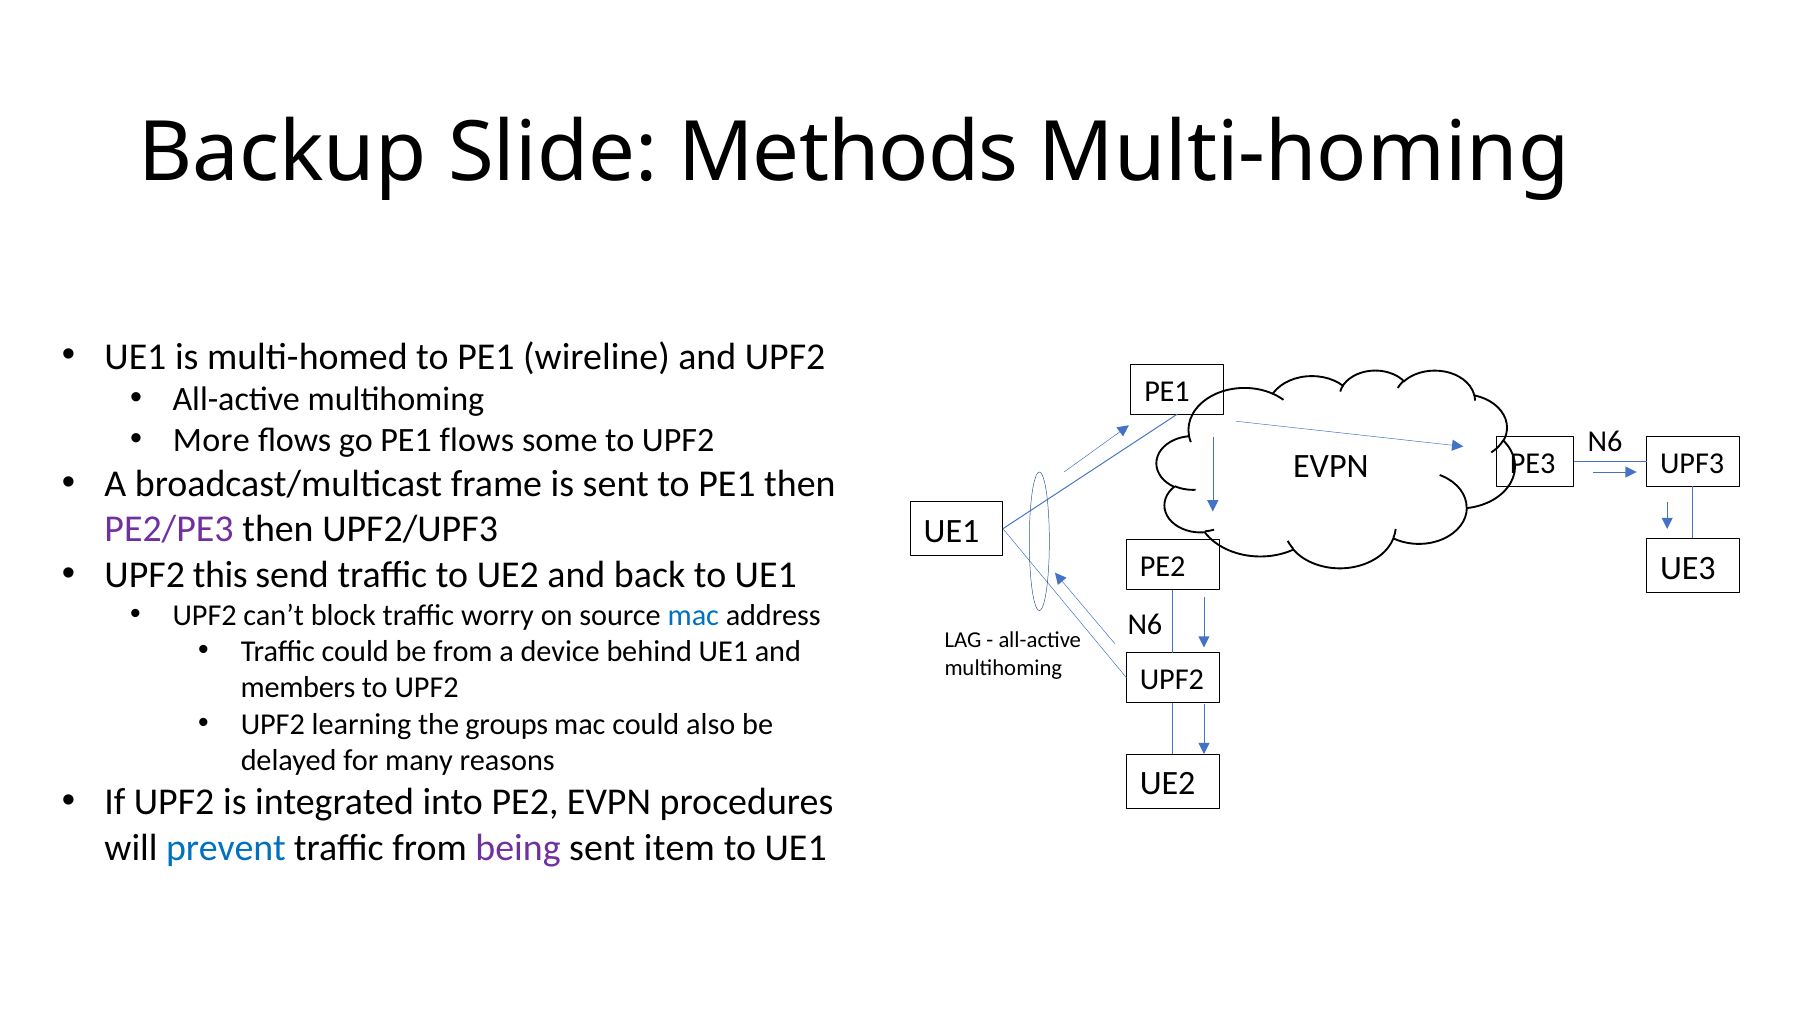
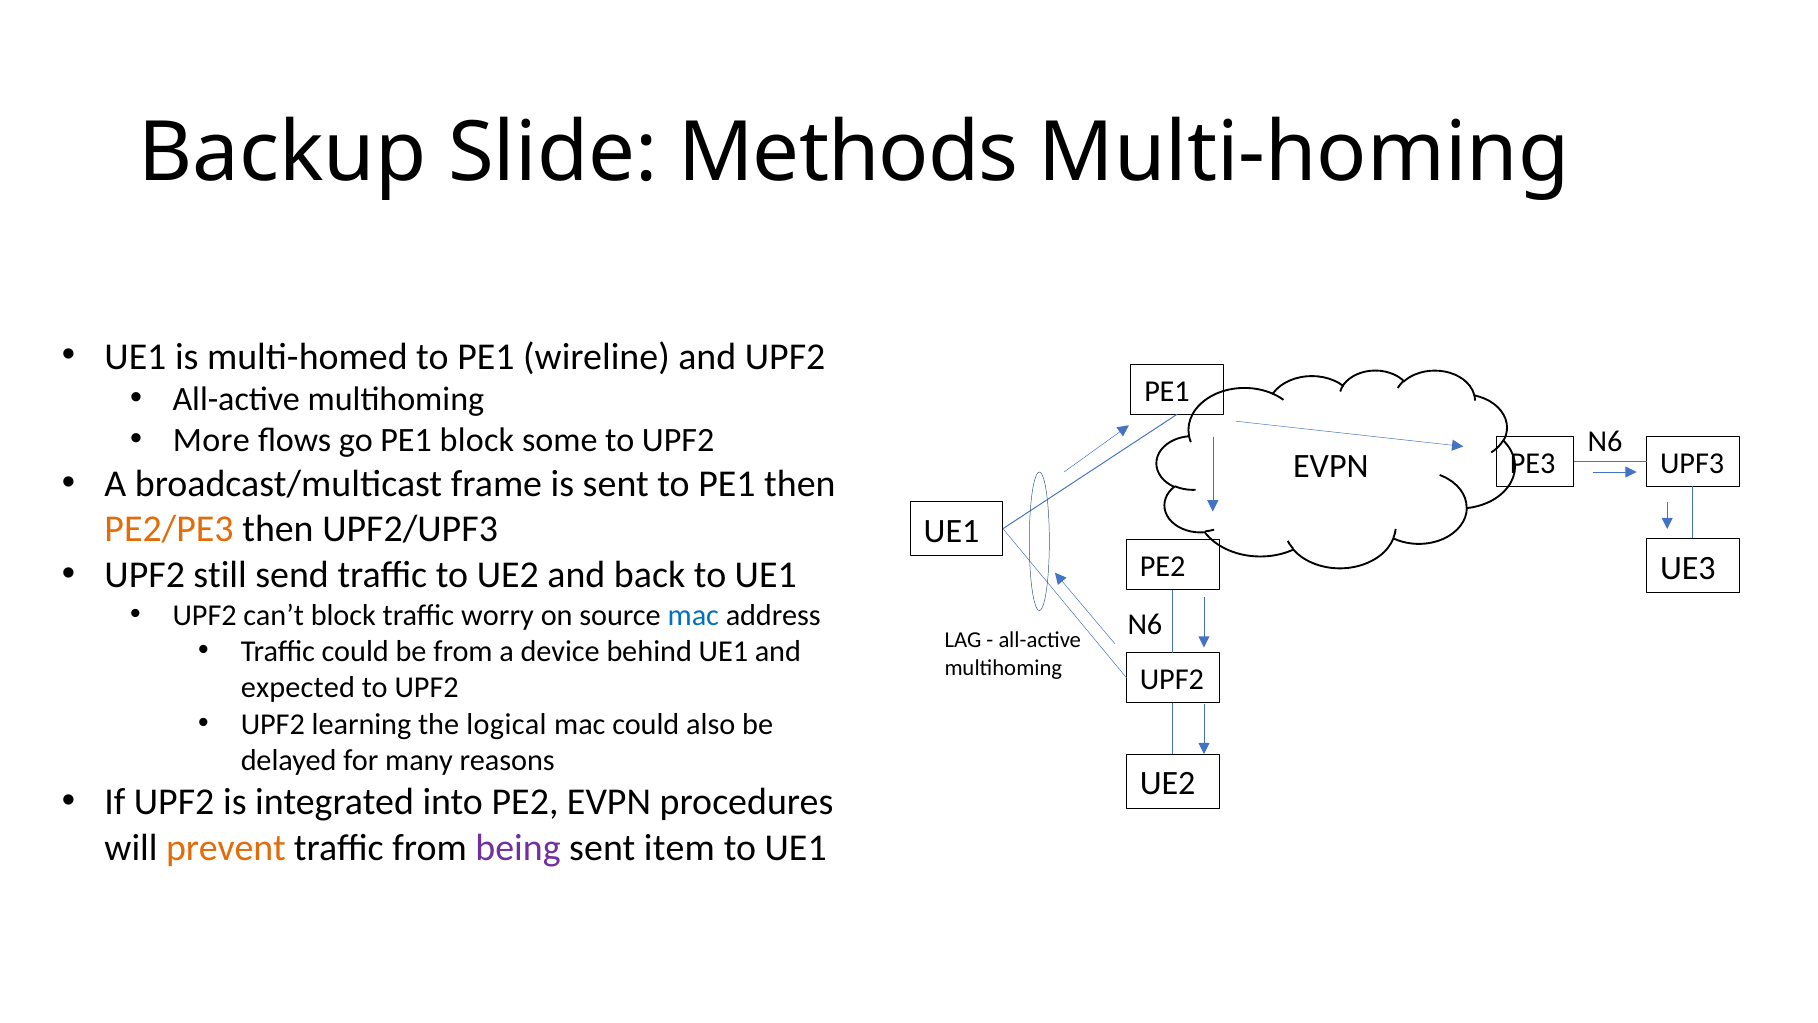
PE1 flows: flows -> block (477, 440)
PE2/PE3 colour: purple -> orange (169, 529)
this: this -> still (220, 575)
members: members -> expected (298, 688)
groups: groups -> logical (507, 724)
prevent colour: blue -> orange (226, 847)
